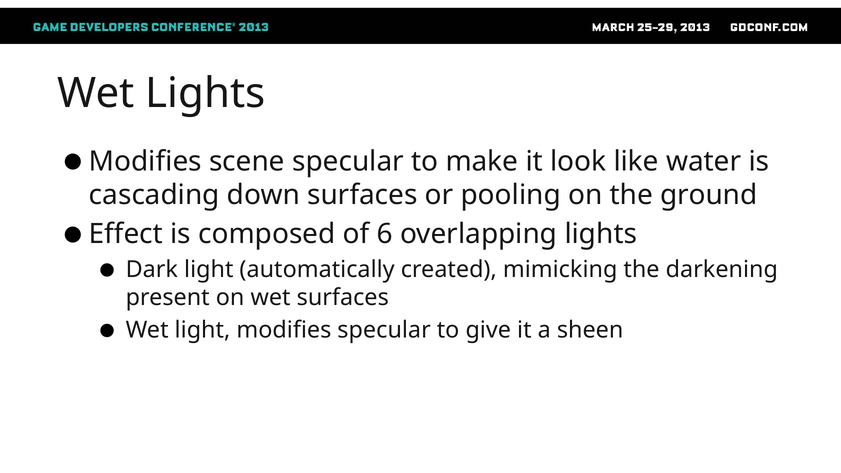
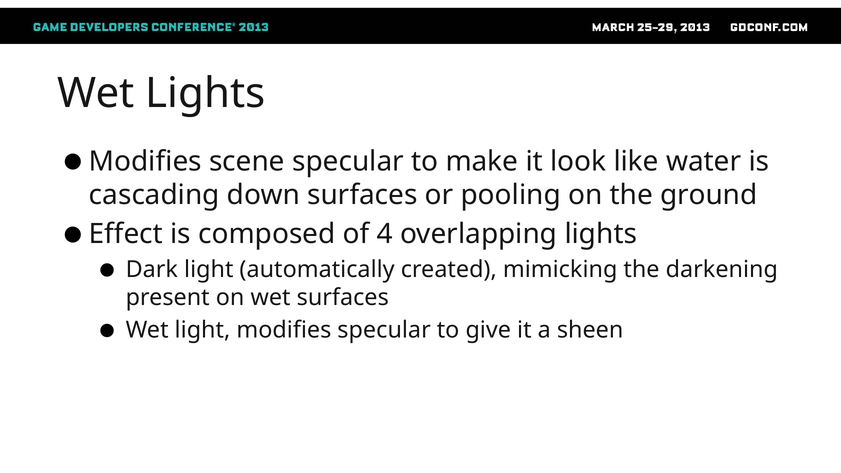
6: 6 -> 4 (385, 234)
